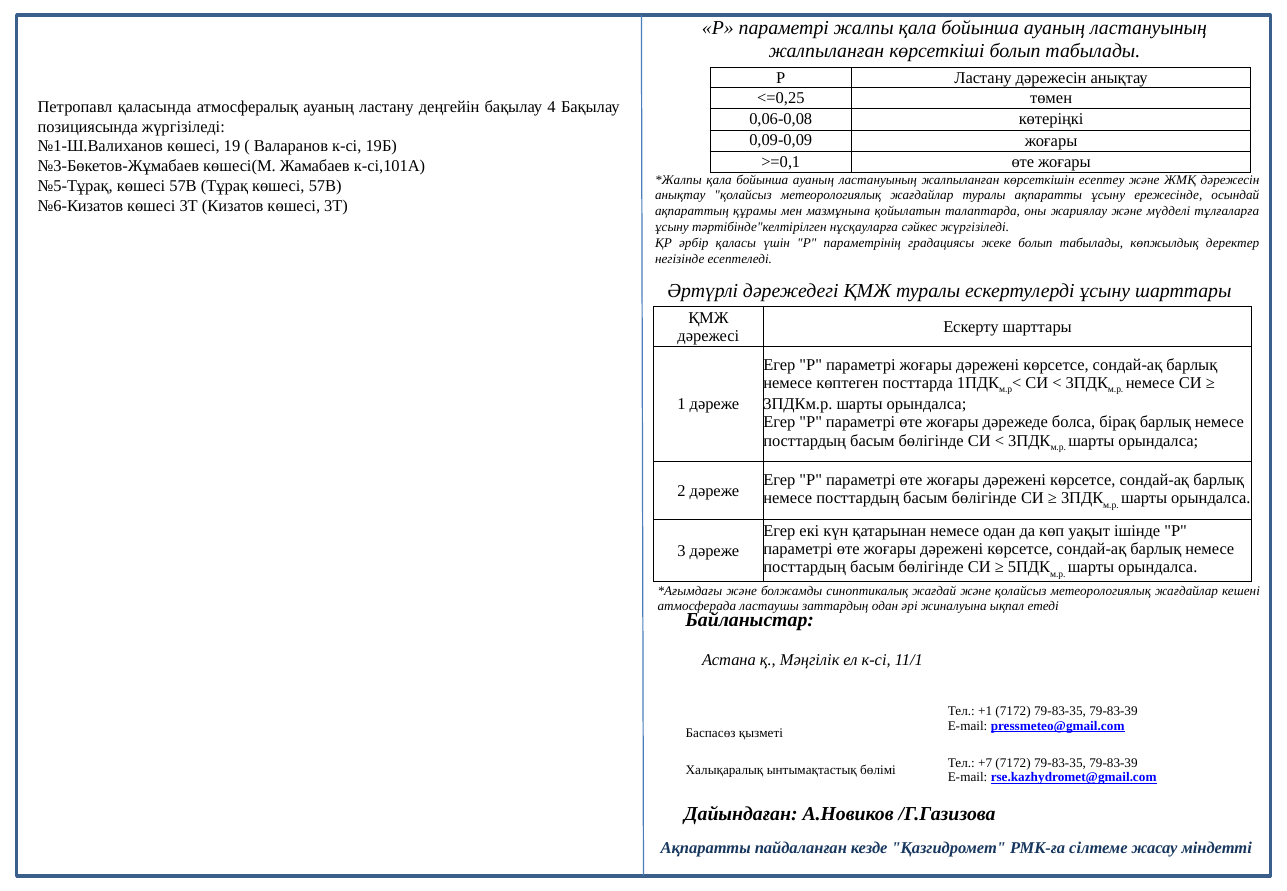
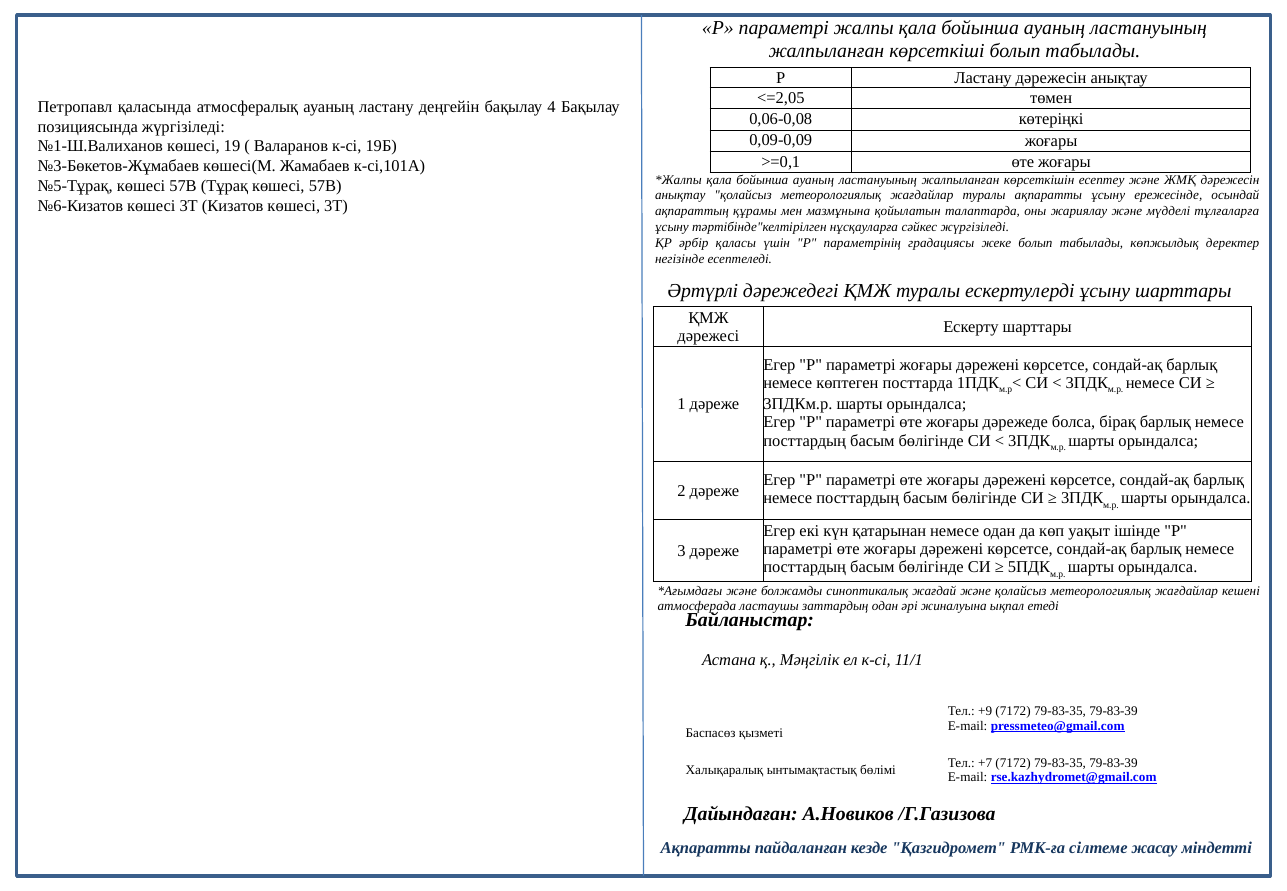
<=0,25: <=0,25 -> <=2,05 (781, 98)
+1: +1 -> +9 (985, 711)
